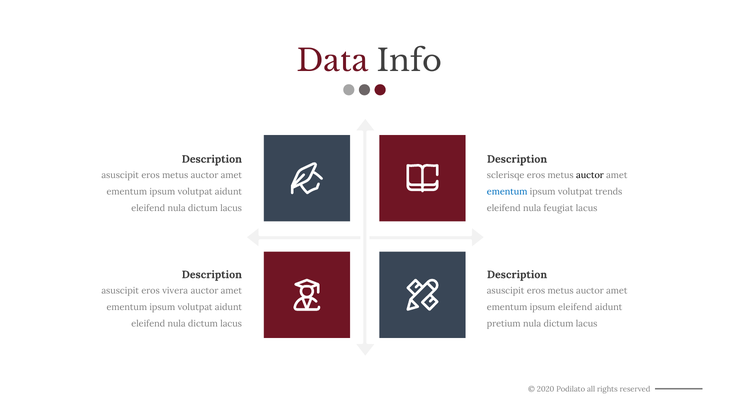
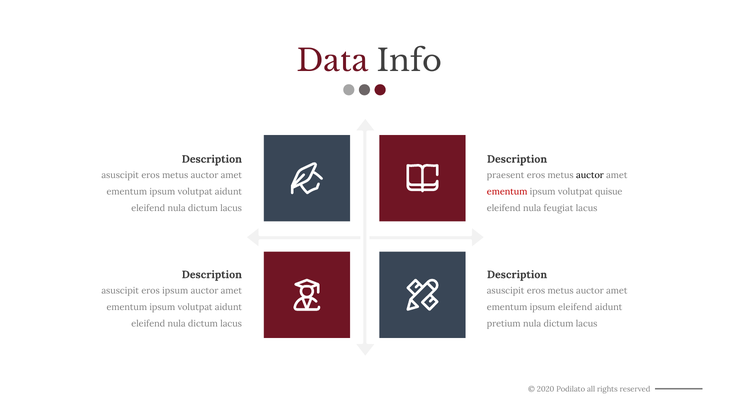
sclerisqe: sclerisqe -> praesent (506, 175)
ementum colour: blue -> red (507, 192)
trends: trends -> quisue (609, 192)
eros vivera: vivera -> ipsum (175, 291)
